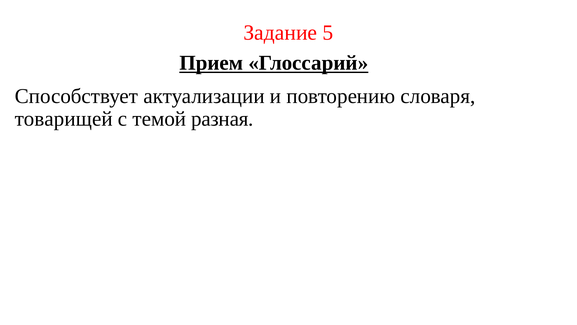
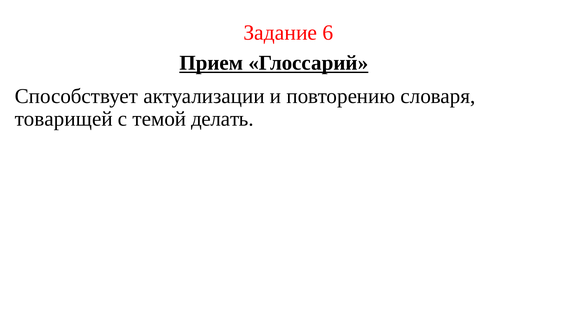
5: 5 -> 6 (328, 33)
разная: разная -> делать (222, 119)
